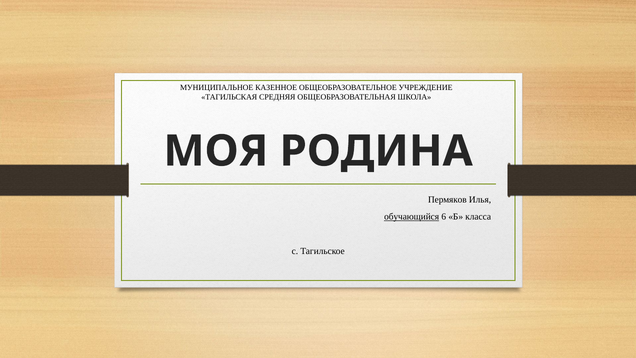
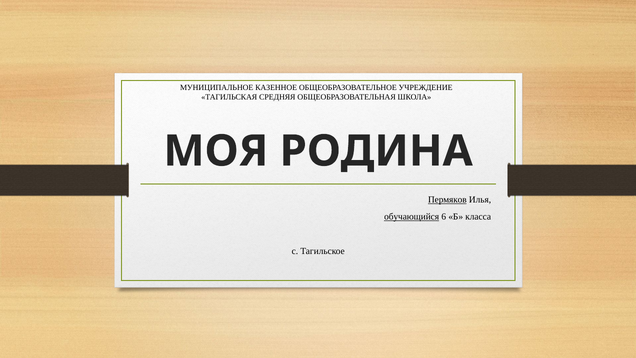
Пермяков underline: none -> present (447, 199)
